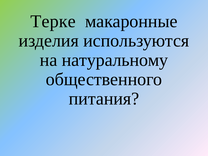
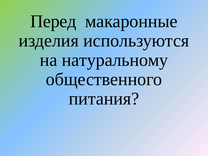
Терке: Терке -> Перед (53, 21)
